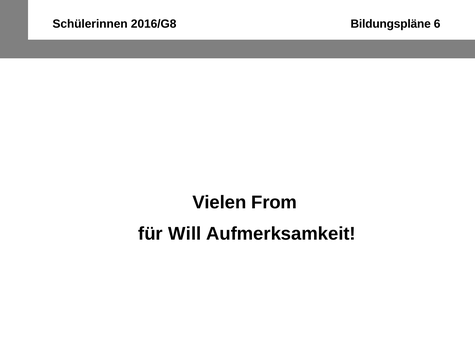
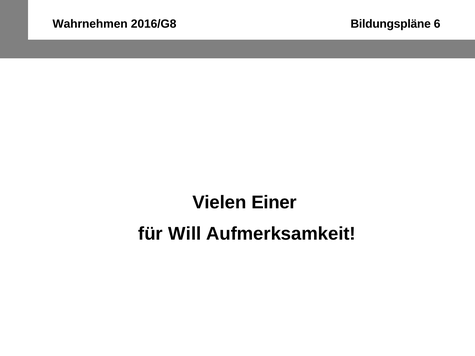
Schülerinnen: Schülerinnen -> Wahrnehmen (90, 24)
From: From -> Einer (274, 203)
